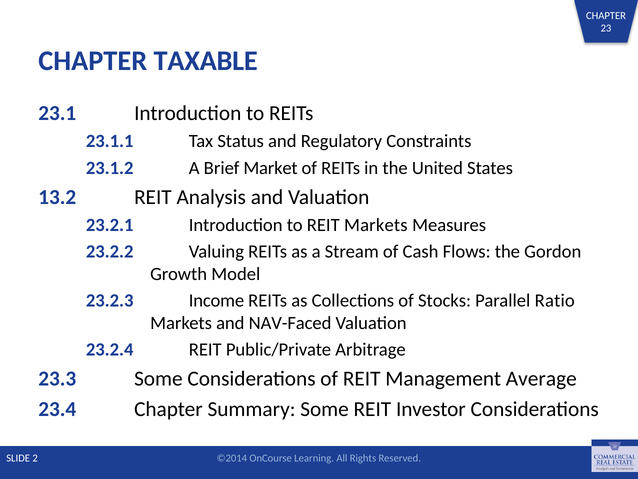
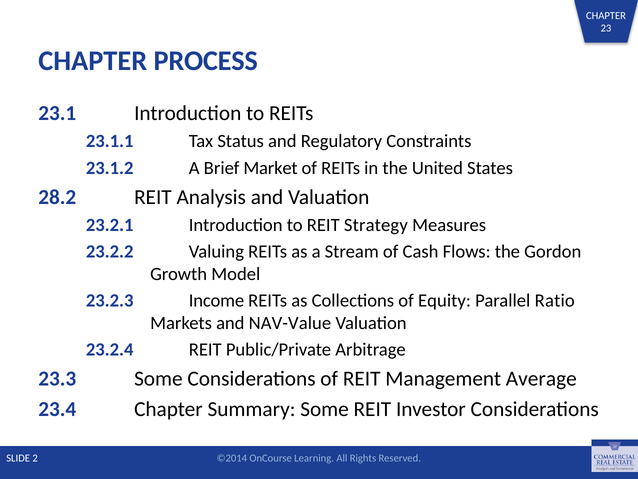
TAXABLE: TAXABLE -> PROCESS (206, 61)
13.2: 13.2 -> 28.2 (57, 197)
REIT Markets: Markets -> Strategy (376, 225)
Stocks: Stocks -> Equity (444, 300)
NAV-Faced: NAV-Faced -> NAV-Value (290, 323)
